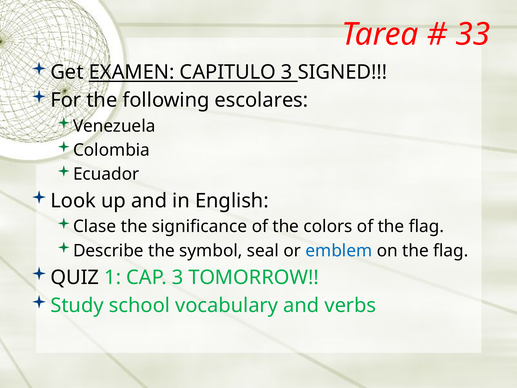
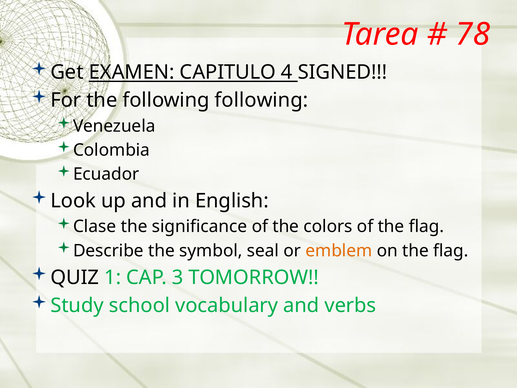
33: 33 -> 78 (473, 35)
CAPITULO 3: 3 -> 4 (287, 72)
following escolares: escolares -> following (261, 100)
emblem colour: blue -> orange (339, 251)
